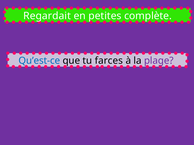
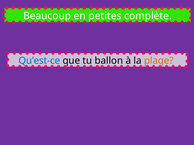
Regardait: Regardait -> Beaucoup (47, 16)
farces: farces -> ballon (109, 61)
plage colour: purple -> orange (159, 61)
